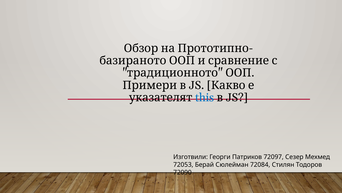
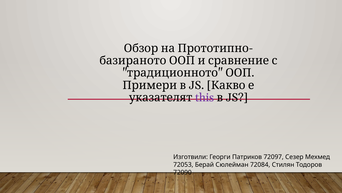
this colour: blue -> purple (205, 97)
